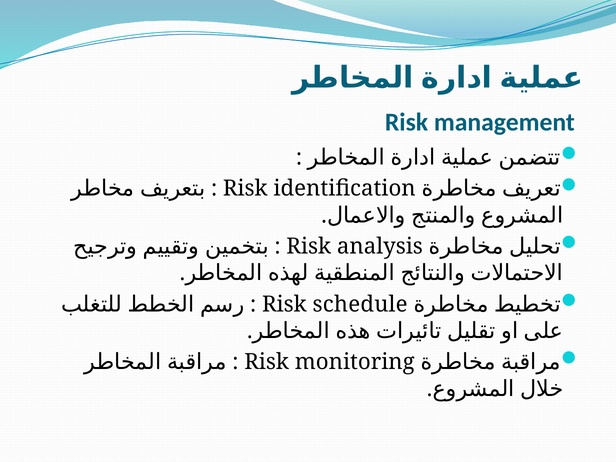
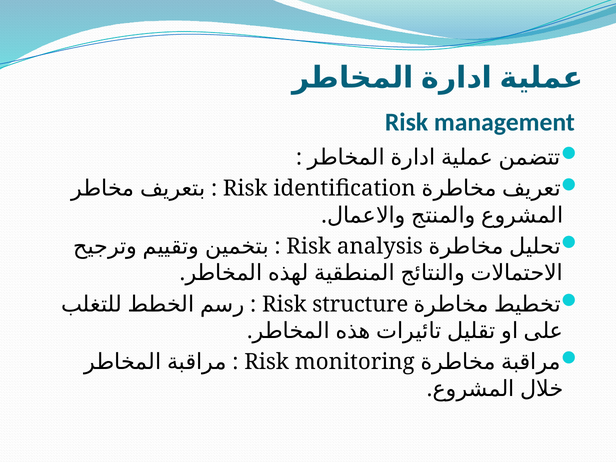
schedule: schedule -> structure (360, 304)
